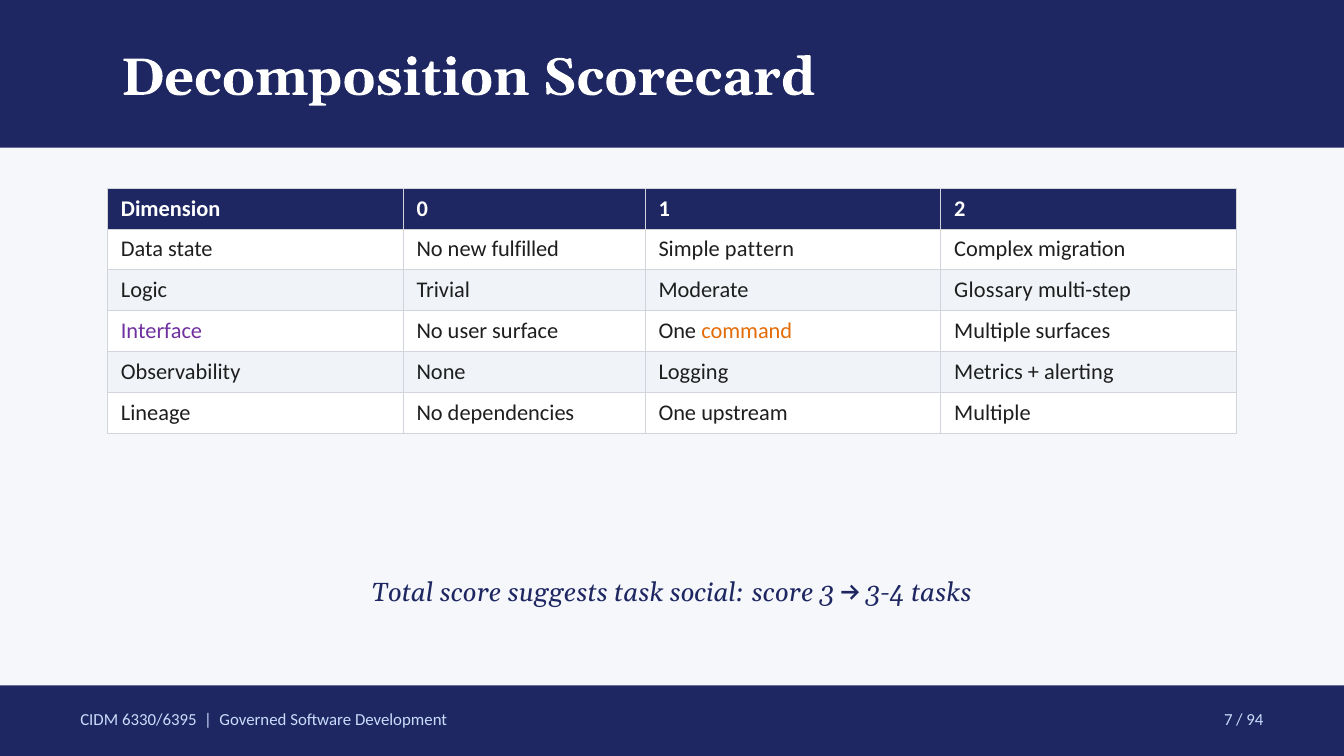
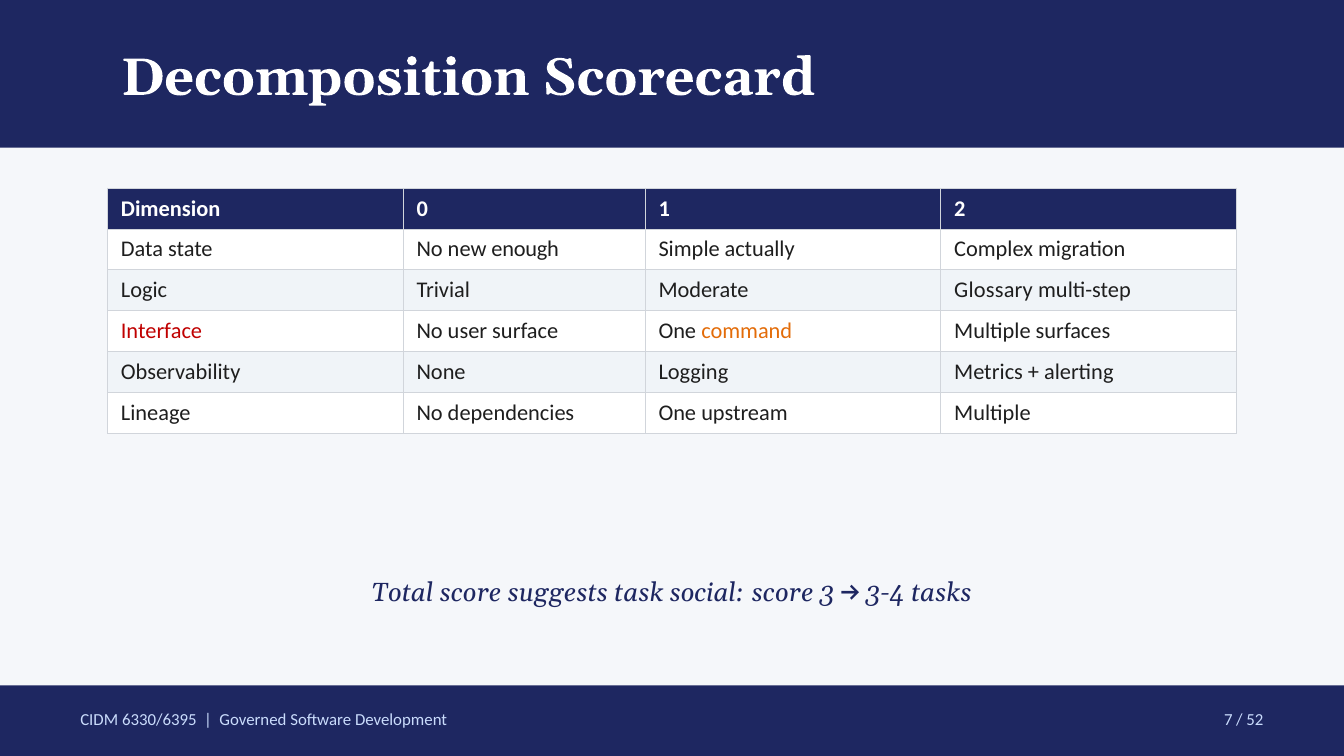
fulfilled: fulfilled -> enough (525, 250)
pattern: pattern -> actually (760, 250)
Interface colour: purple -> red (161, 331)
94: 94 -> 52 (1255, 720)
